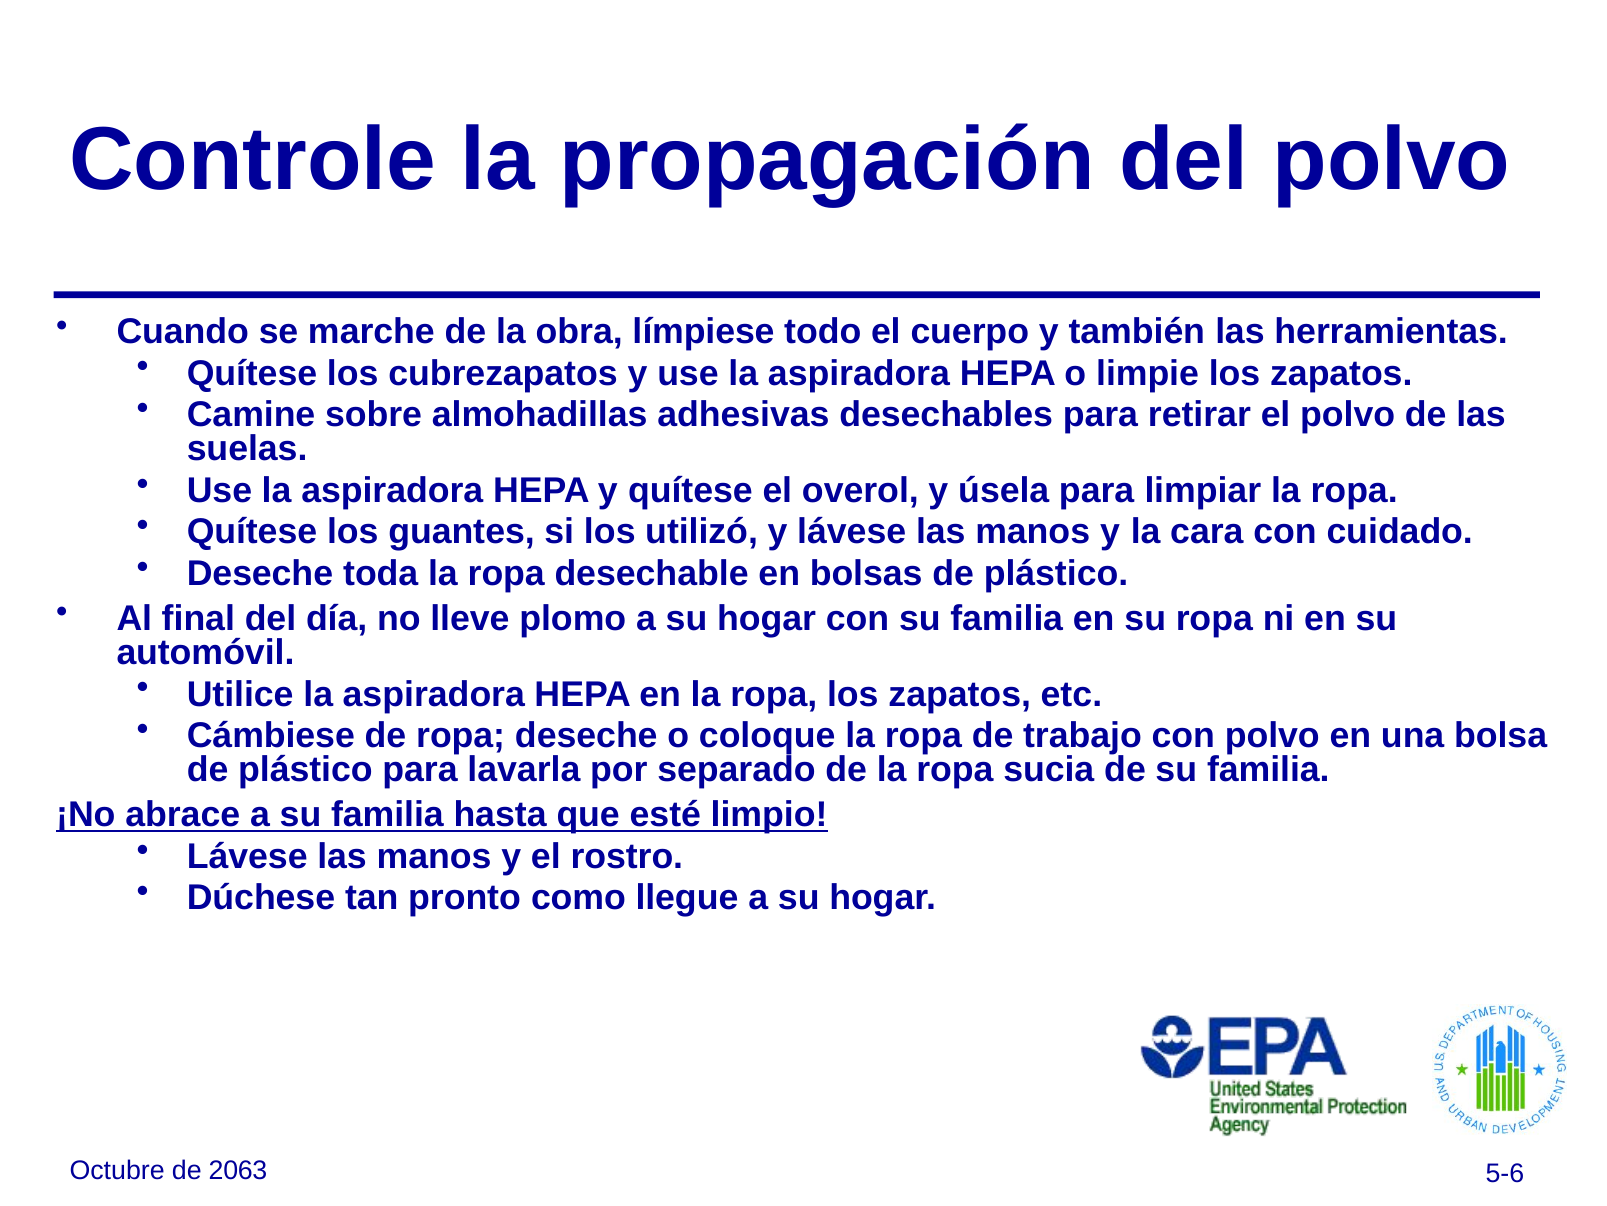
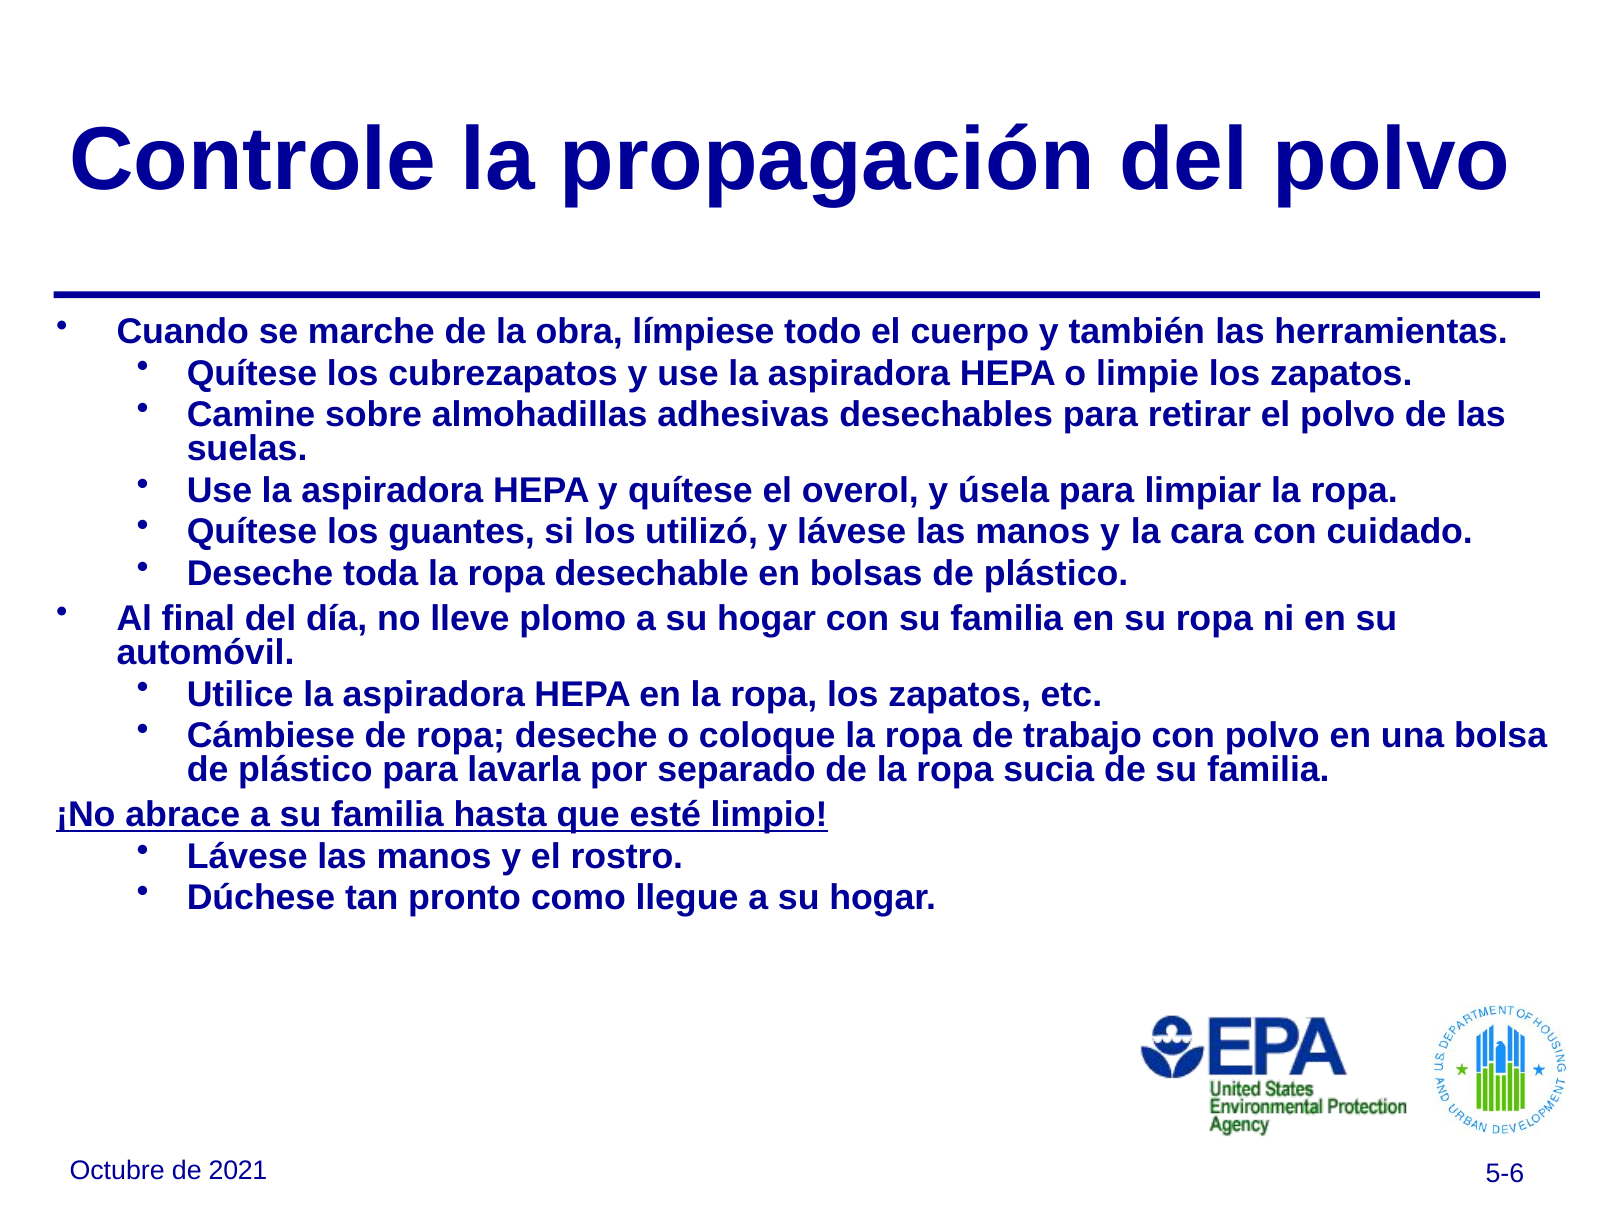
2063: 2063 -> 2021 (238, 1170)
